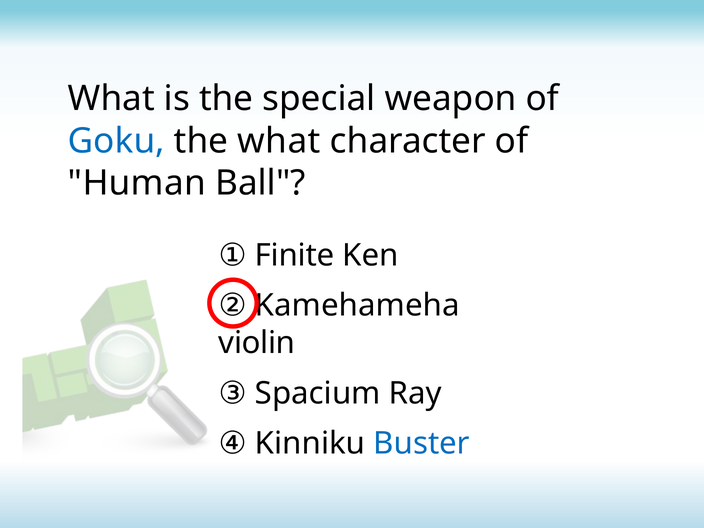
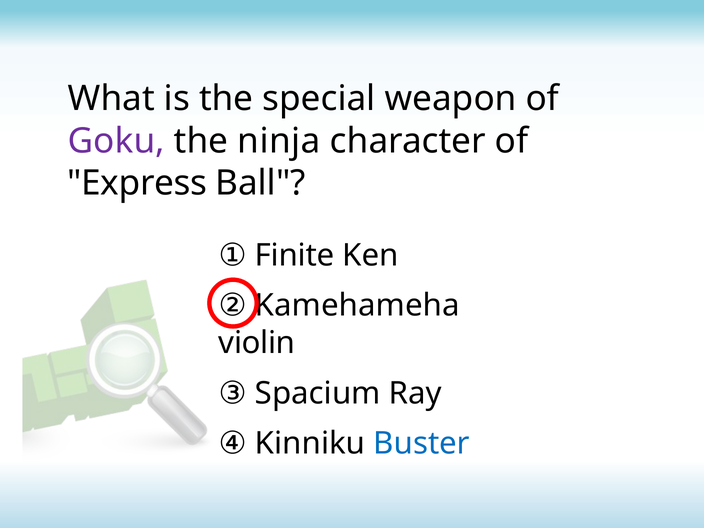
Goku colour: blue -> purple (116, 141)
the what: what -> ninja (279, 141)
Human: Human -> Express (137, 183)
